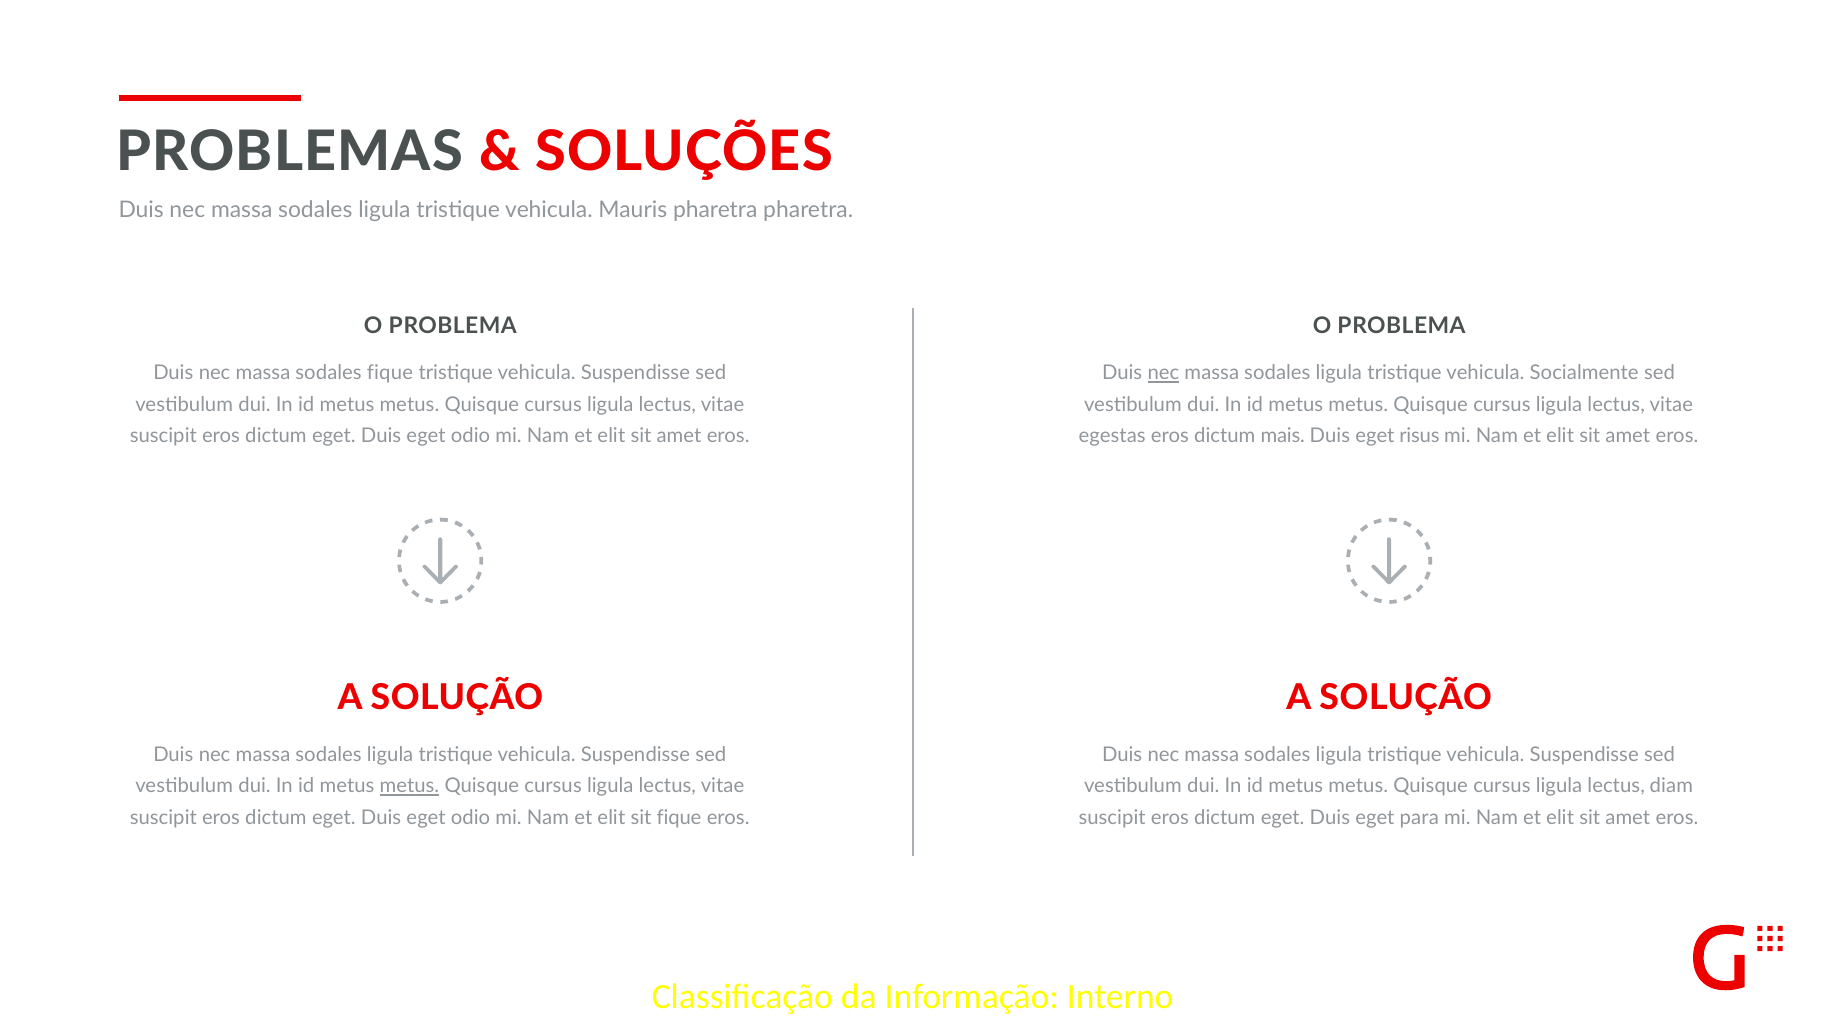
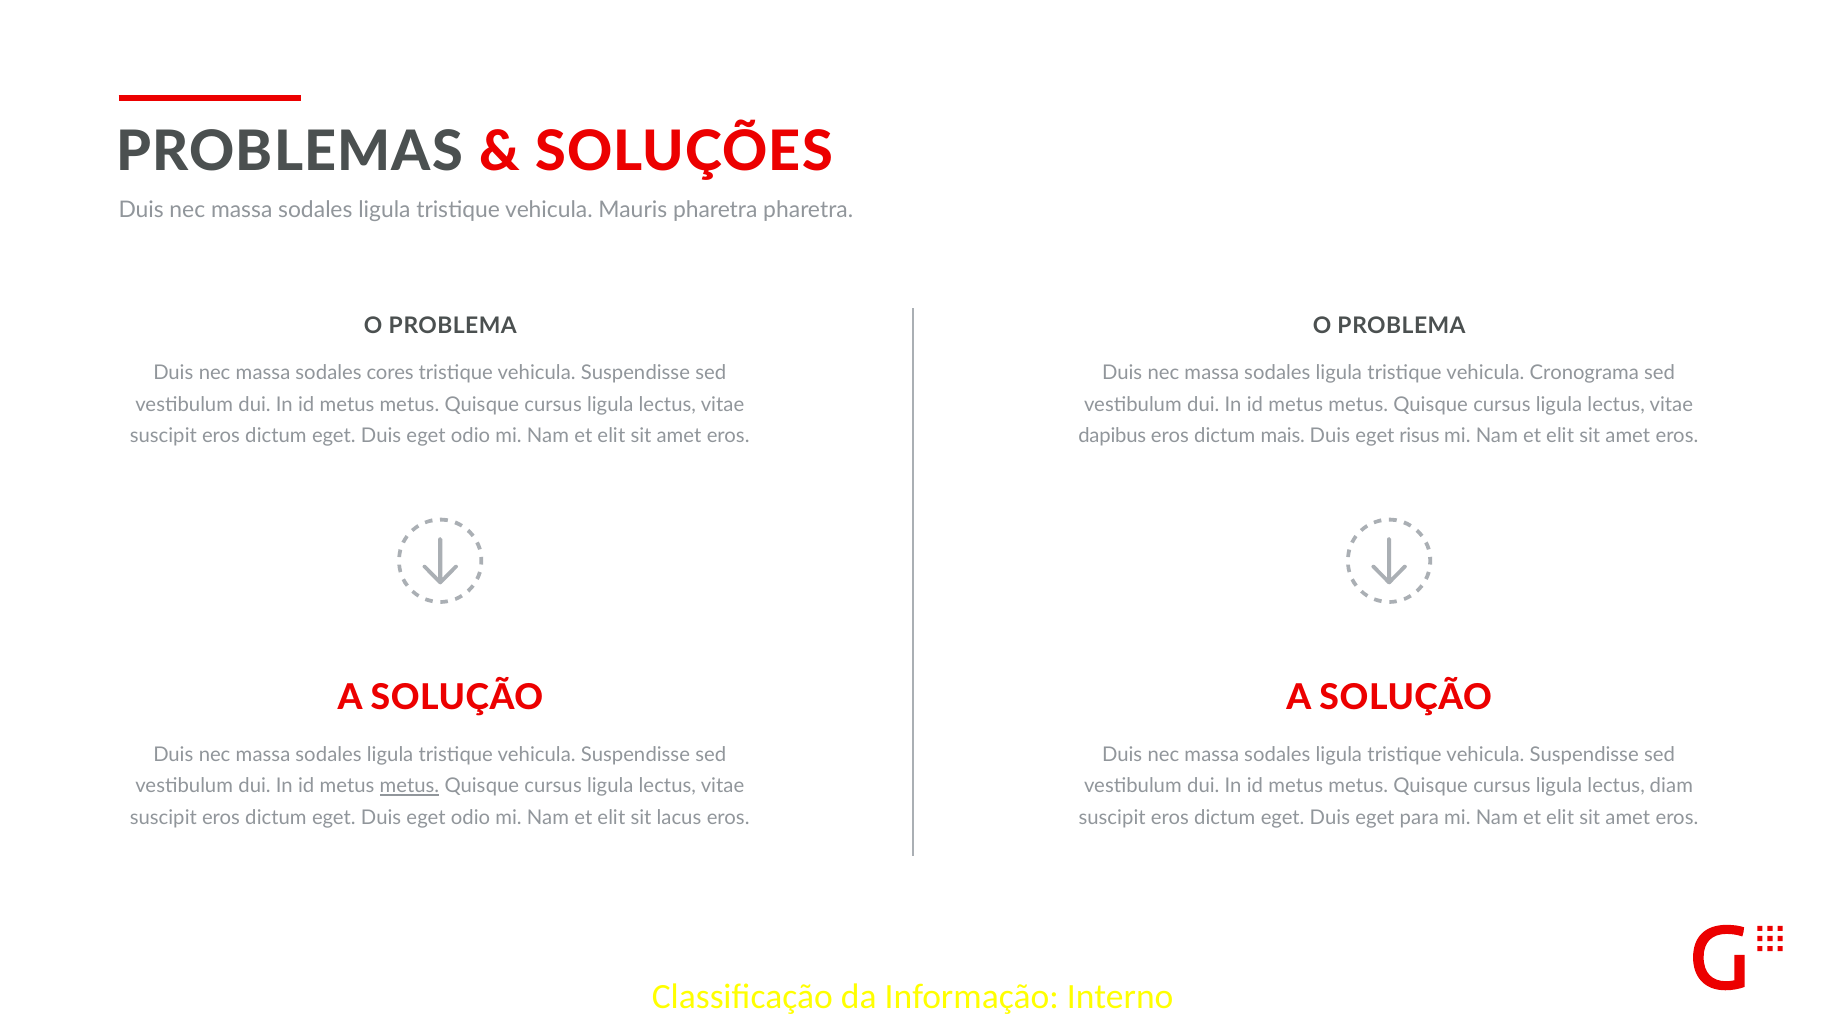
sodales fique: fique -> cores (390, 373)
nec underline: present -> none (1163, 373)
Socialmente: Socialmente -> Cronograma (1584, 373)
egestas: egestas -> dapibus (1112, 436)
sit fique: fique -> lacus (679, 818)
